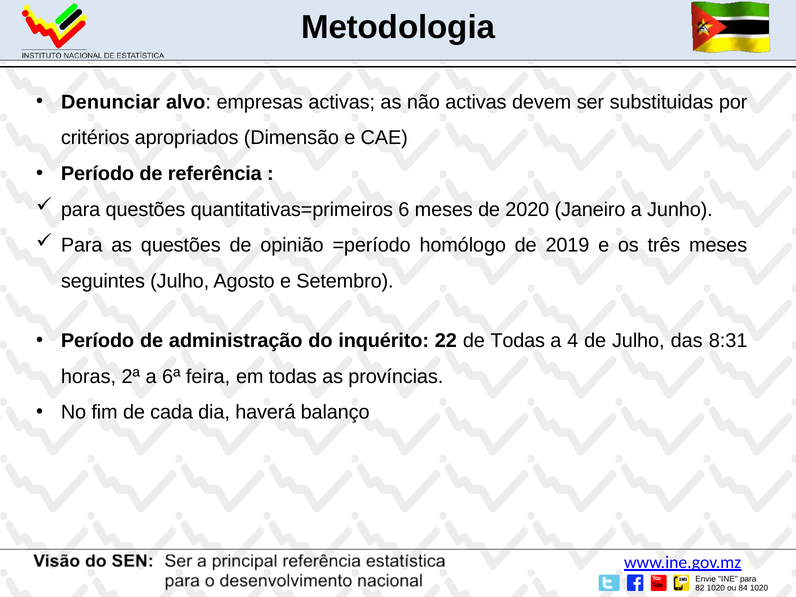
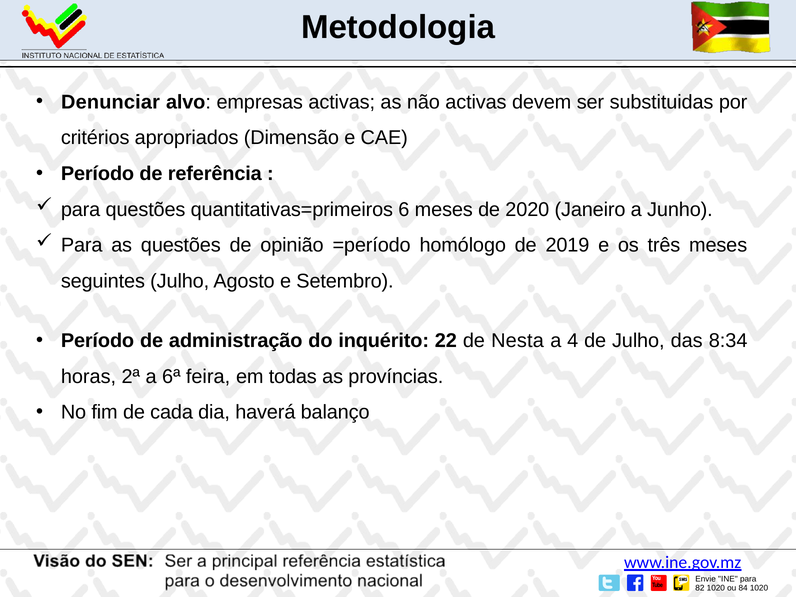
de Todas: Todas -> Nesta (518, 341)
8:31: 8:31 -> 8:34 (728, 341)
